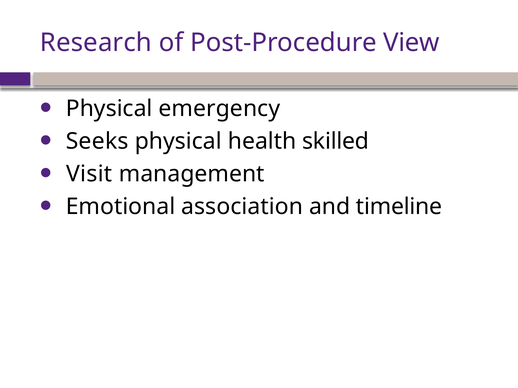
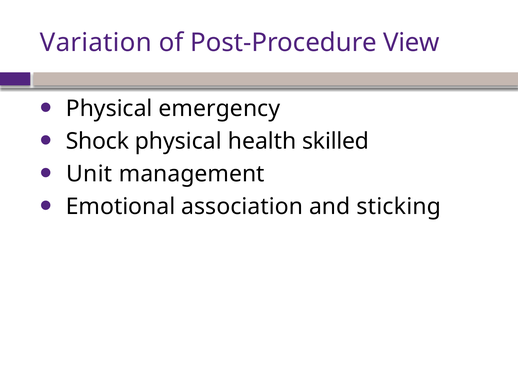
Research: Research -> Variation (96, 43)
Seeks: Seeks -> Shock (97, 141)
Visit: Visit -> Unit (89, 174)
timeline: timeline -> sticking (399, 207)
